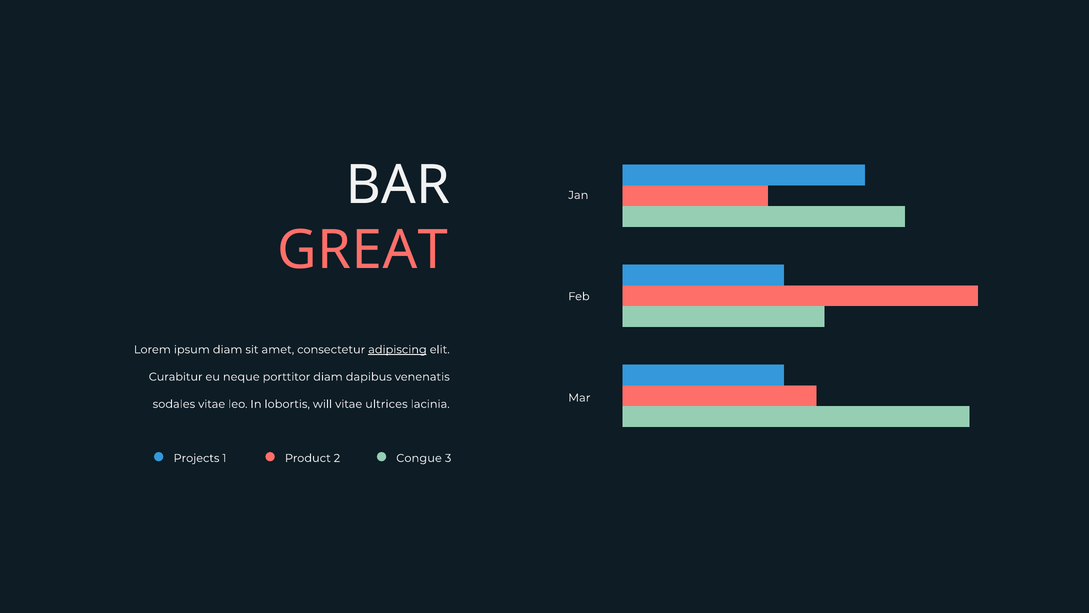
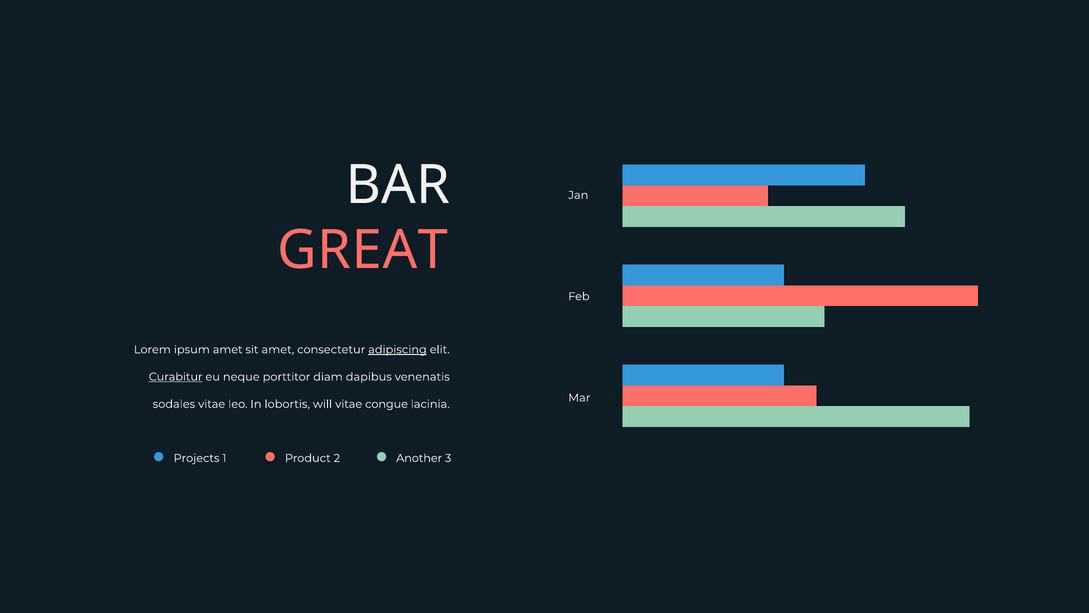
ipsum diam: diam -> amet (228, 349)
Curabitur underline: none -> present (176, 377)
ultrices: ultrices -> congue (387, 404)
Congue: Congue -> Another (419, 458)
